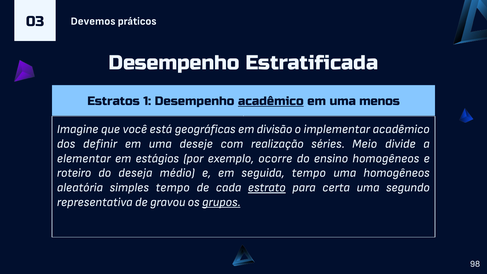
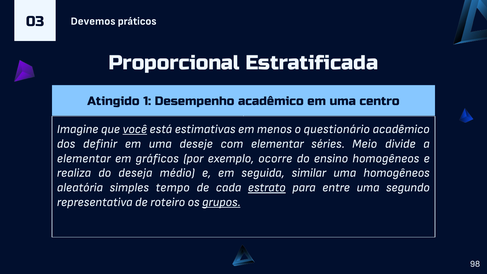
Desempenho: Desempenho -> Proporcional (174, 63)
Estratos: Estratos -> Atingido (113, 101)
acadêmico underline: present -> none (271, 101)
menos: menos -> centro (380, 101)
você underline: none -> present (135, 129)
geográficas: geográficas -> estimativas (205, 129)
divisão: divisão -> menos (274, 129)
implementar: implementar -> questionário (337, 129)
com realização: realização -> elementar (277, 144)
estágios: estágios -> gráficos (157, 158)
roteiro: roteiro -> realiza (74, 173)
seguida tempo: tempo -> similar (309, 173)
certa: certa -> entre (336, 188)
gravou: gravou -> roteiro (168, 202)
